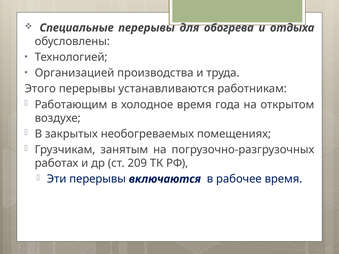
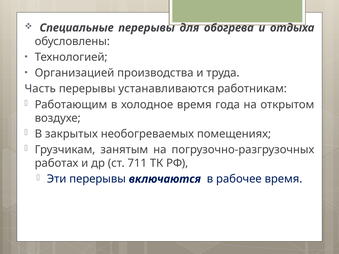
Этого: Этого -> Часть (40, 89)
209: 209 -> 711 (137, 163)
